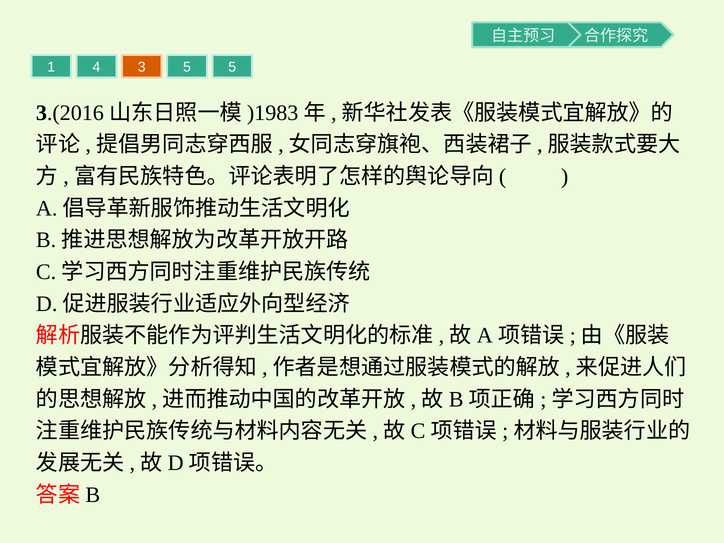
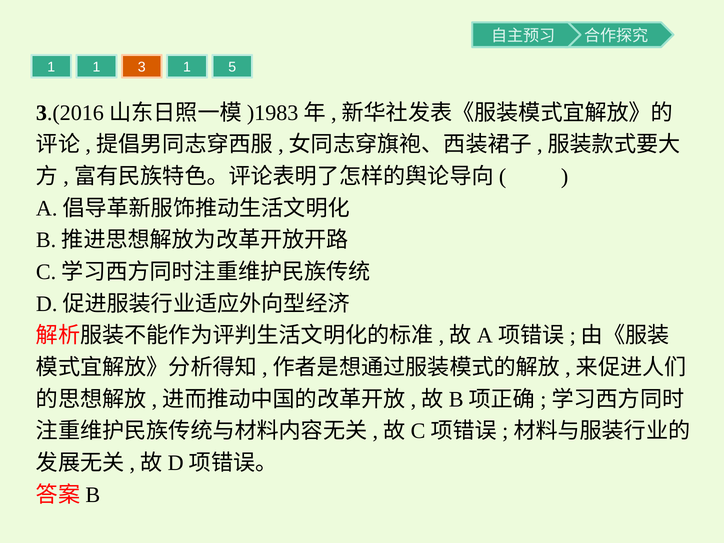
1 4: 4 -> 1 (96, 67)
3 5: 5 -> 1 (187, 67)
